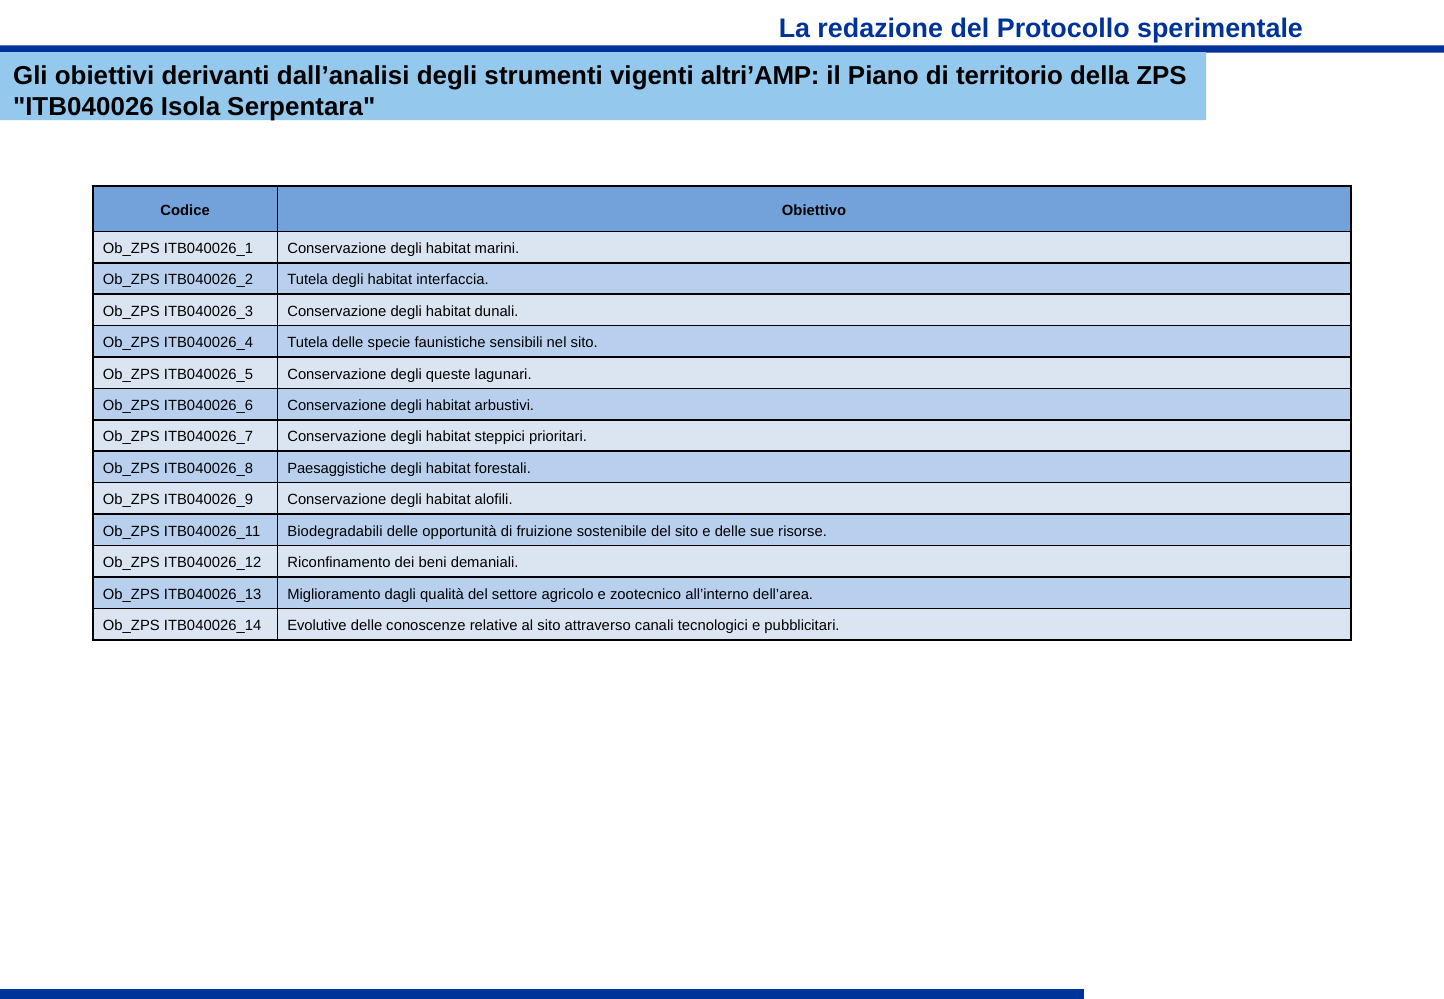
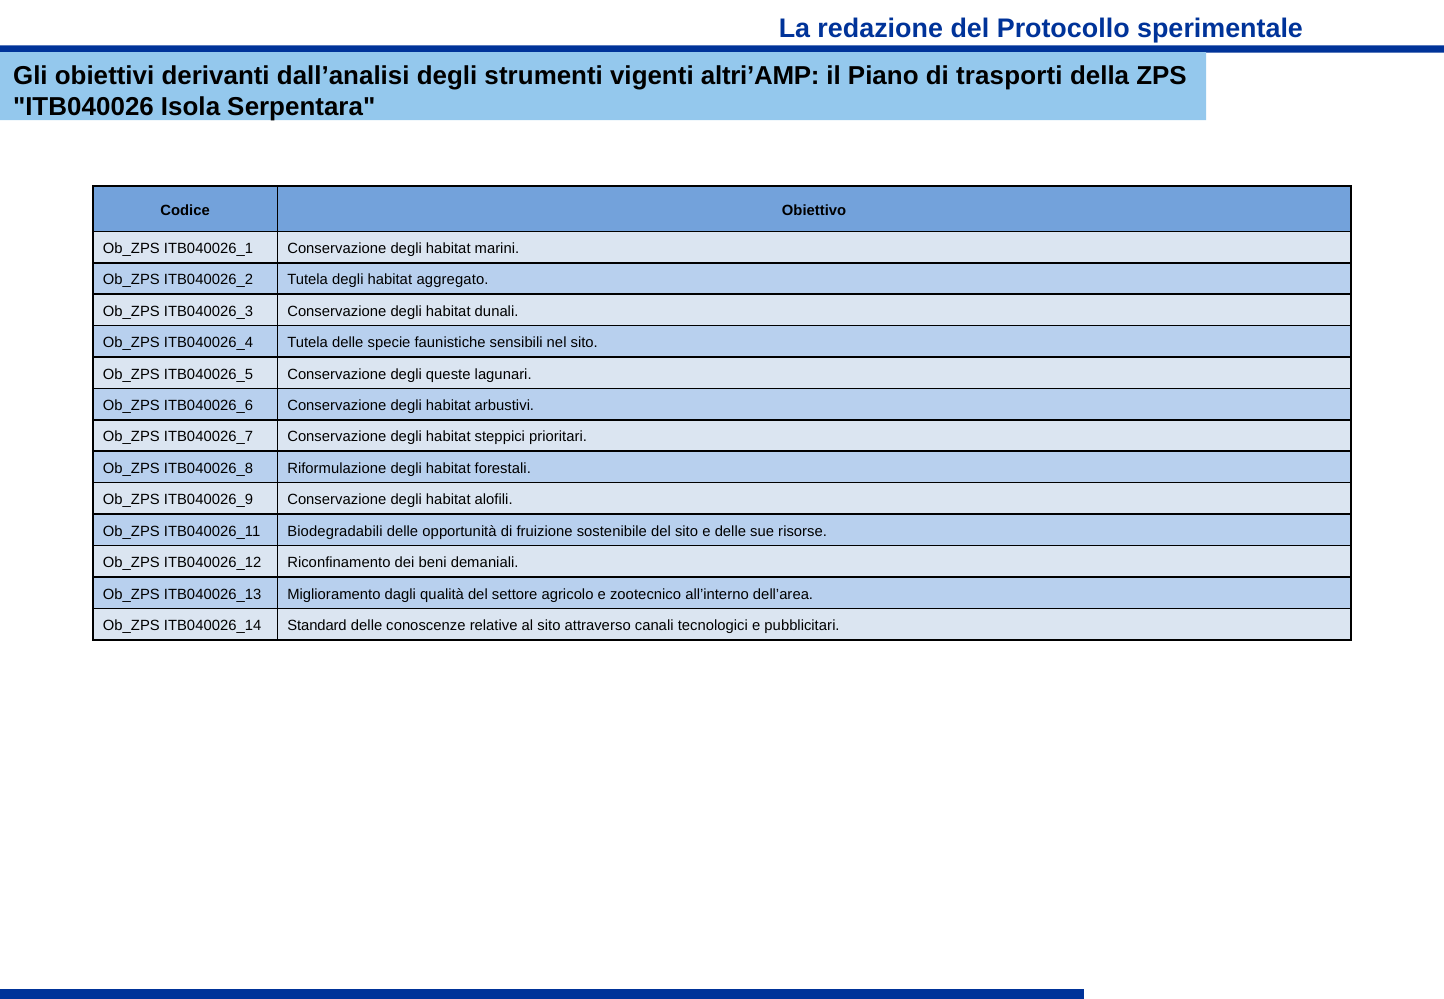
territorio: territorio -> trasporti (1009, 76)
interfaccia: interfaccia -> aggregato (453, 280)
Paesaggistiche: Paesaggistiche -> Riformulazione (337, 469)
Evolutive: Evolutive -> Standard (317, 626)
